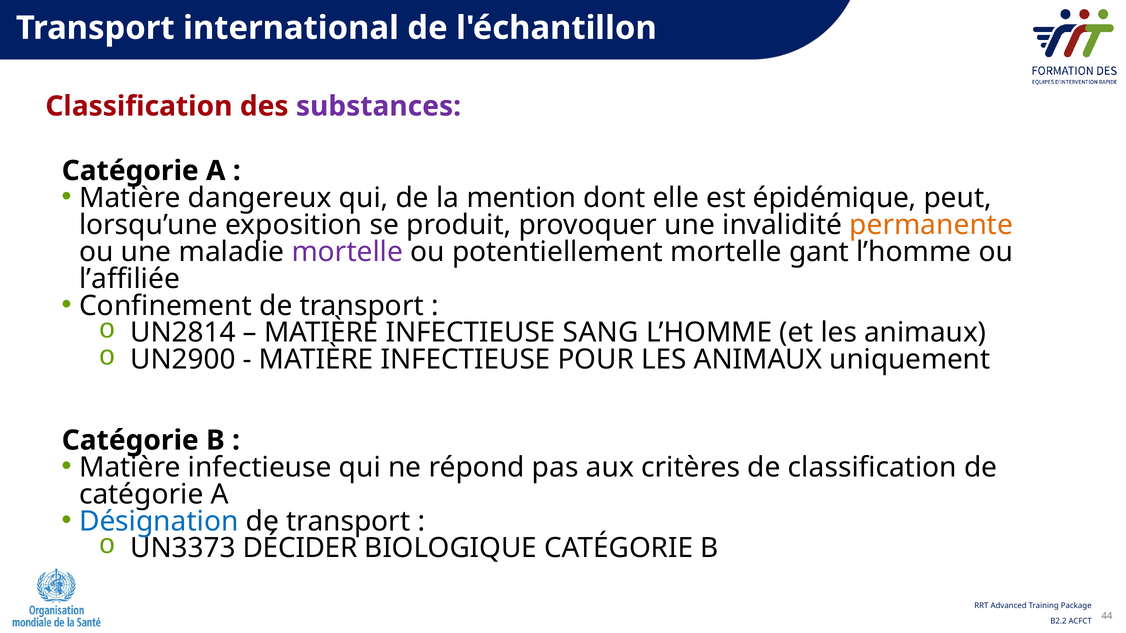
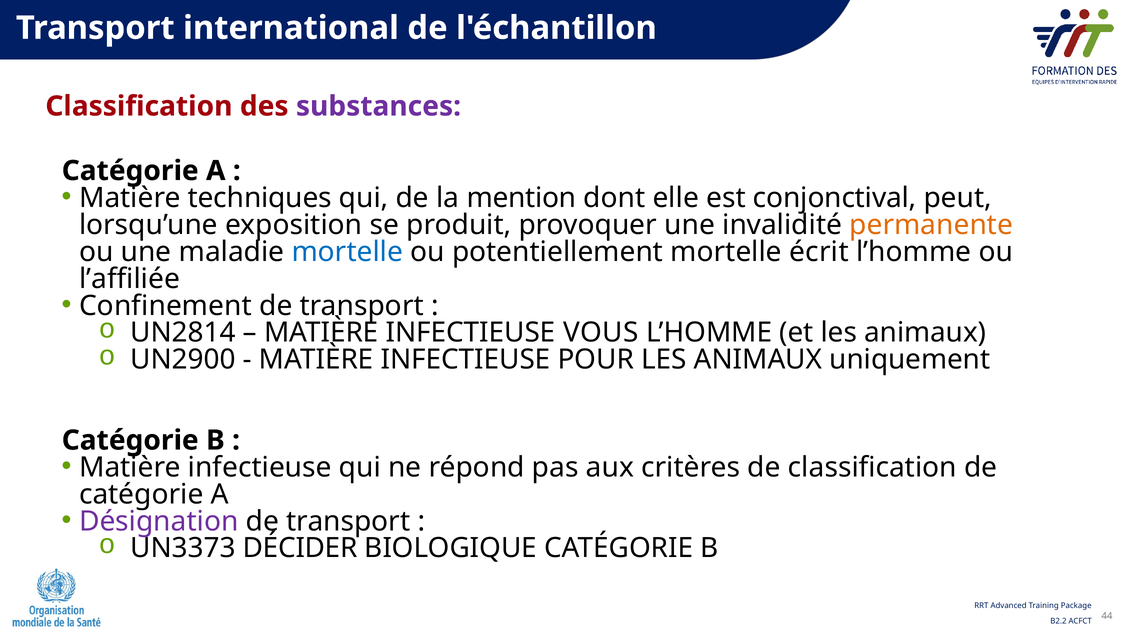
dangereux: dangereux -> techniques (260, 198)
épidémique: épidémique -> conjonctival (835, 198)
mortelle colour: purple -> blue (347, 252)
gant: gant -> écrit (819, 252)
SANG: SANG -> VOUS (601, 333)
Désignation colour: blue -> purple (159, 522)
